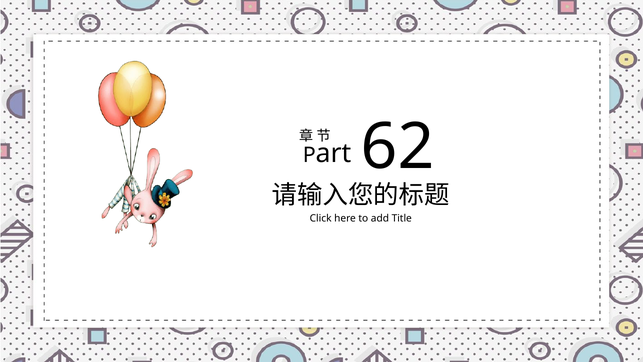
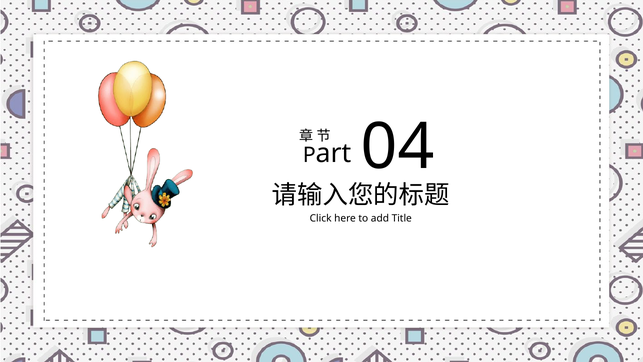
62: 62 -> 04 (398, 147)
